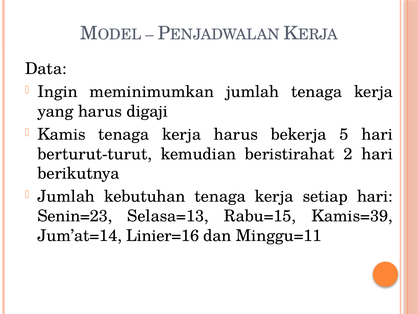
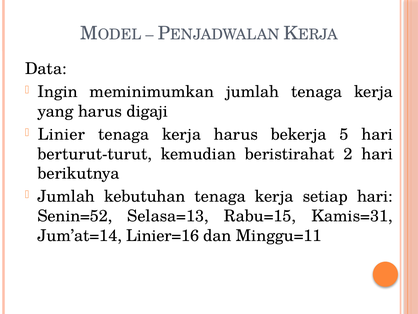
Kamis: Kamis -> Linier (61, 134)
Senin=23: Senin=23 -> Senin=52 (75, 216)
Kamis=39: Kamis=39 -> Kamis=31 (352, 216)
